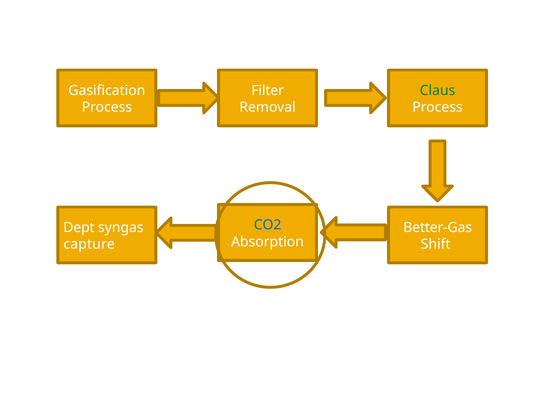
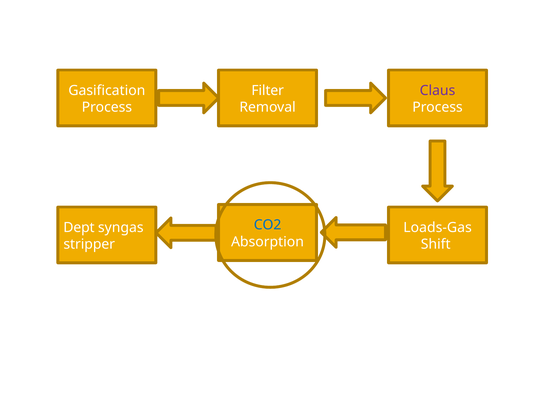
Claus colour: green -> purple (438, 91)
Better-Gas: Better-Gas -> Loads-Gas (438, 228)
capture: capture -> stripper (89, 244)
